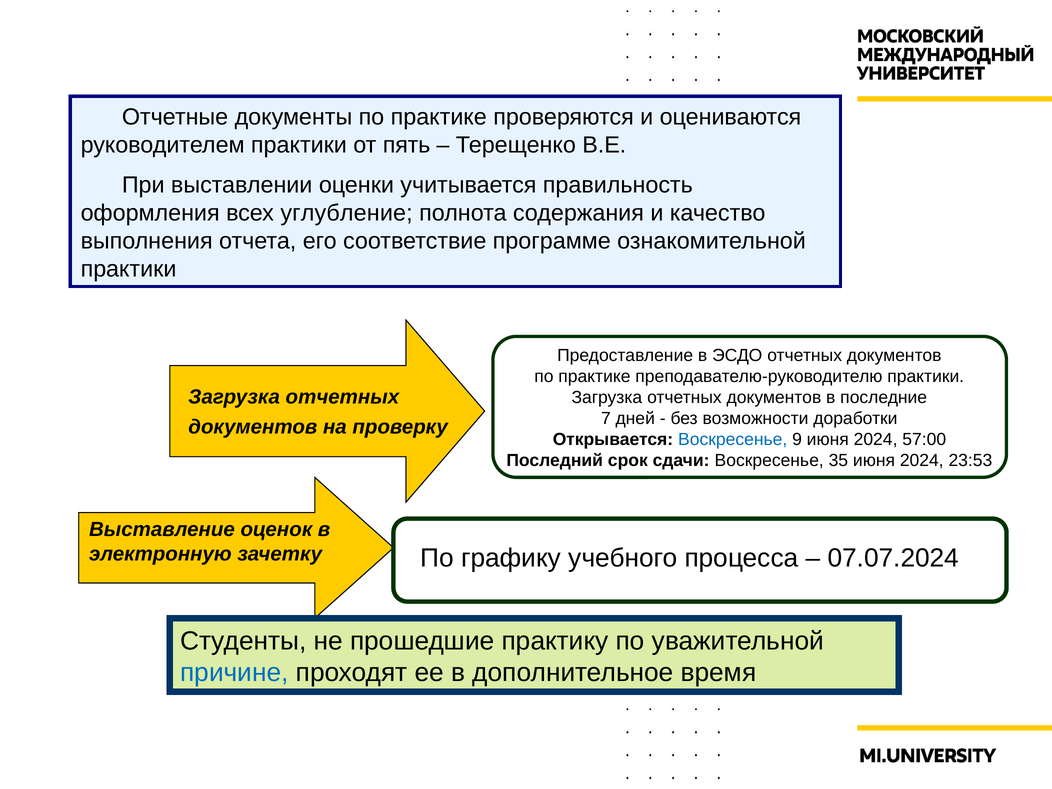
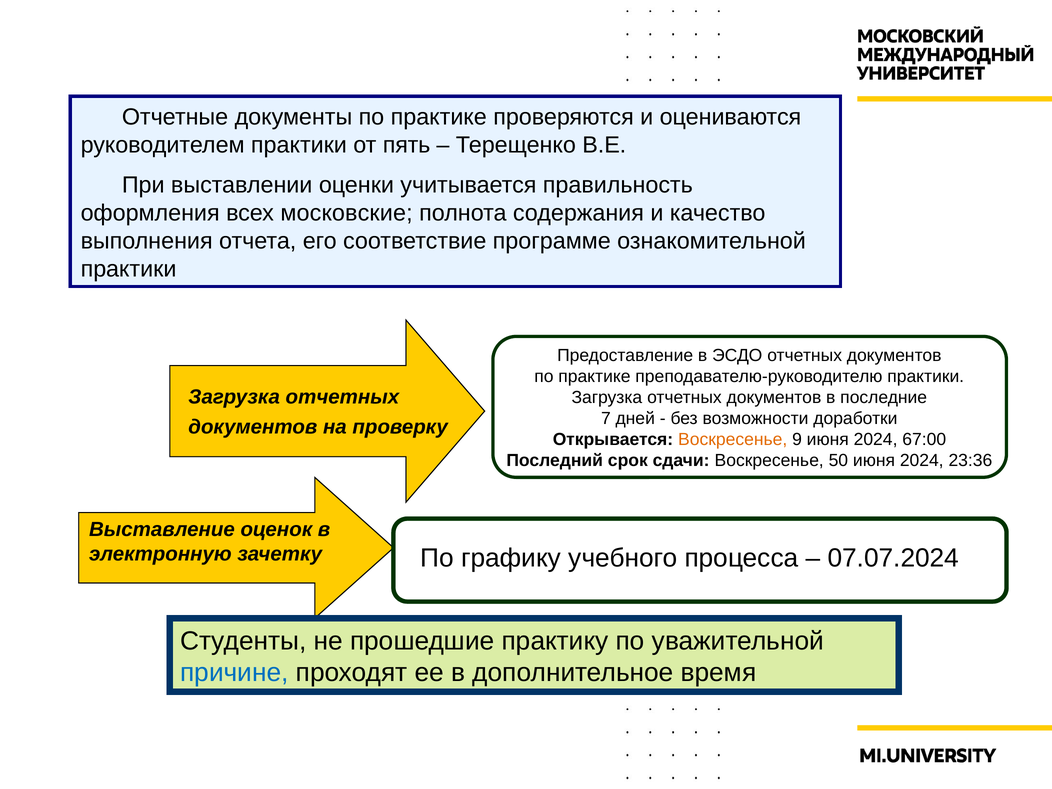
углубление: углубление -> московские (347, 213)
Воскресенье colour: blue -> orange (733, 440)
57:00: 57:00 -> 67:00 (924, 440)
35: 35 -> 50 (838, 461)
23:53: 23:53 -> 23:36 (970, 461)
